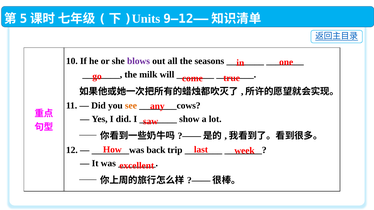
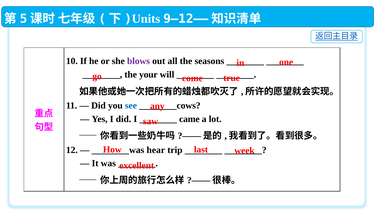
milk: milk -> your (148, 75)
see colour: orange -> blue (131, 106)
show: show -> came (189, 119)
back: back -> hear (156, 150)
